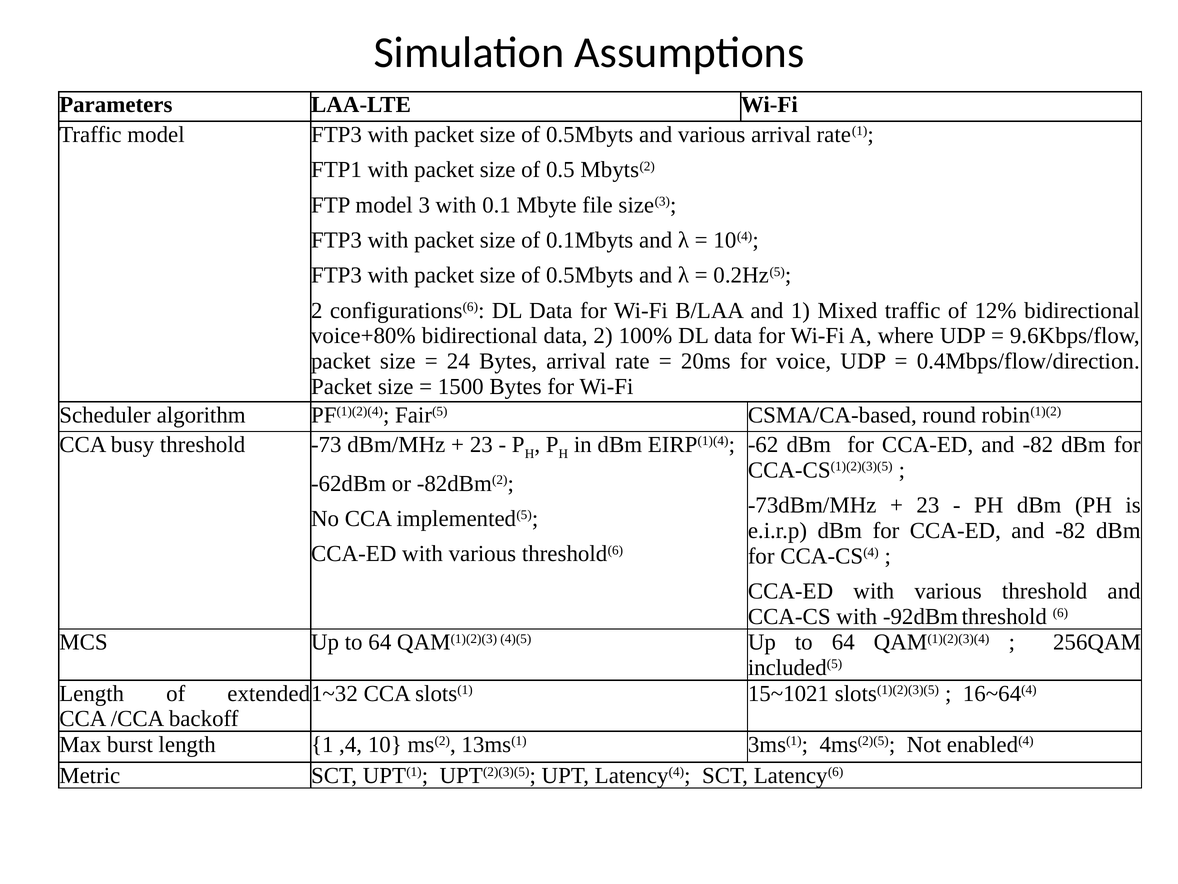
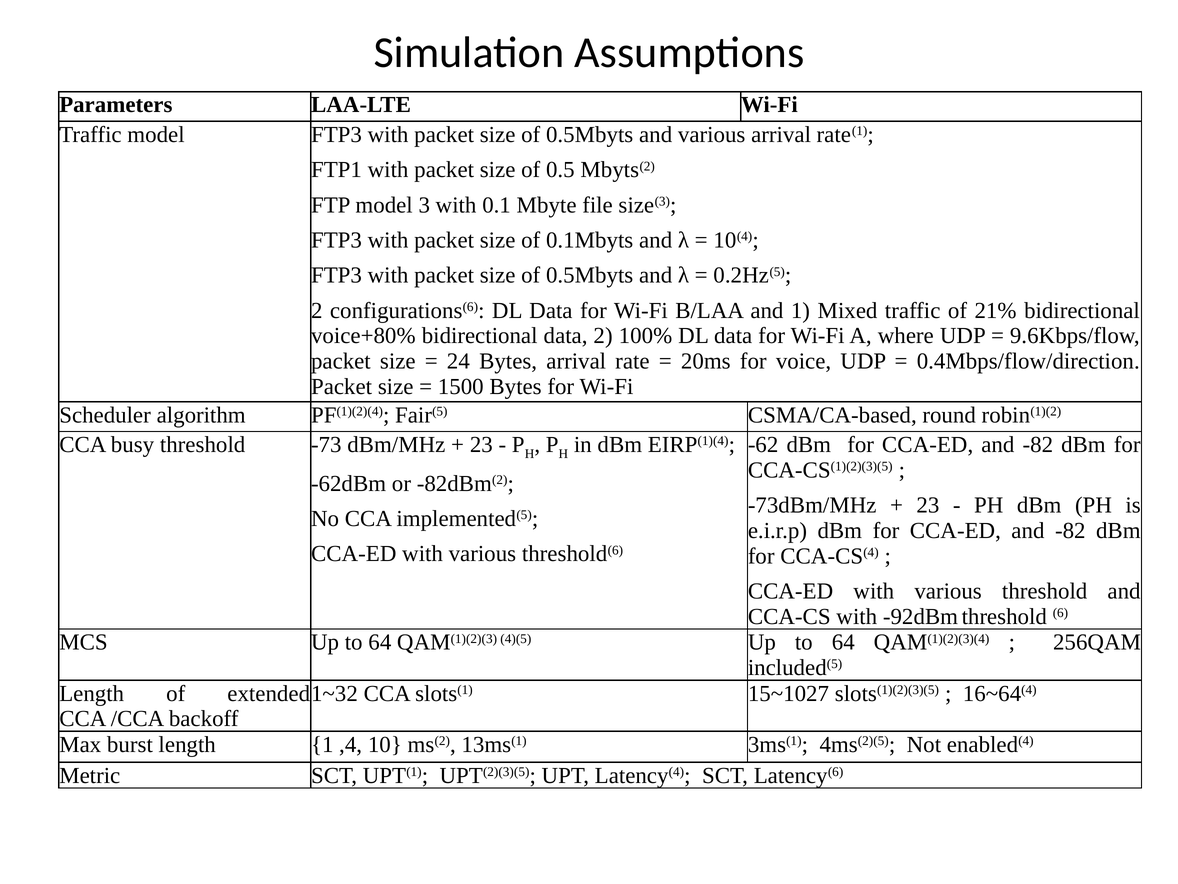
12%: 12% -> 21% (996, 310)
15~1021: 15~1021 -> 15~1027 (788, 693)
